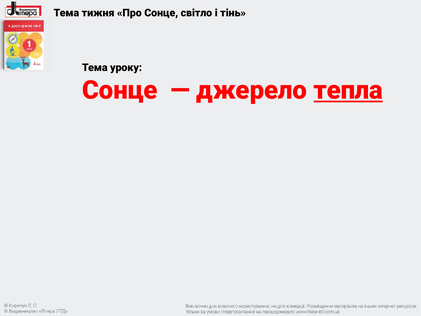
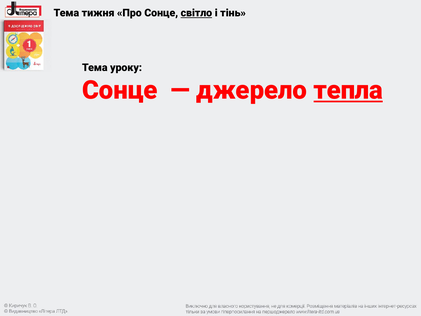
світло underline: none -> present (196, 13)
